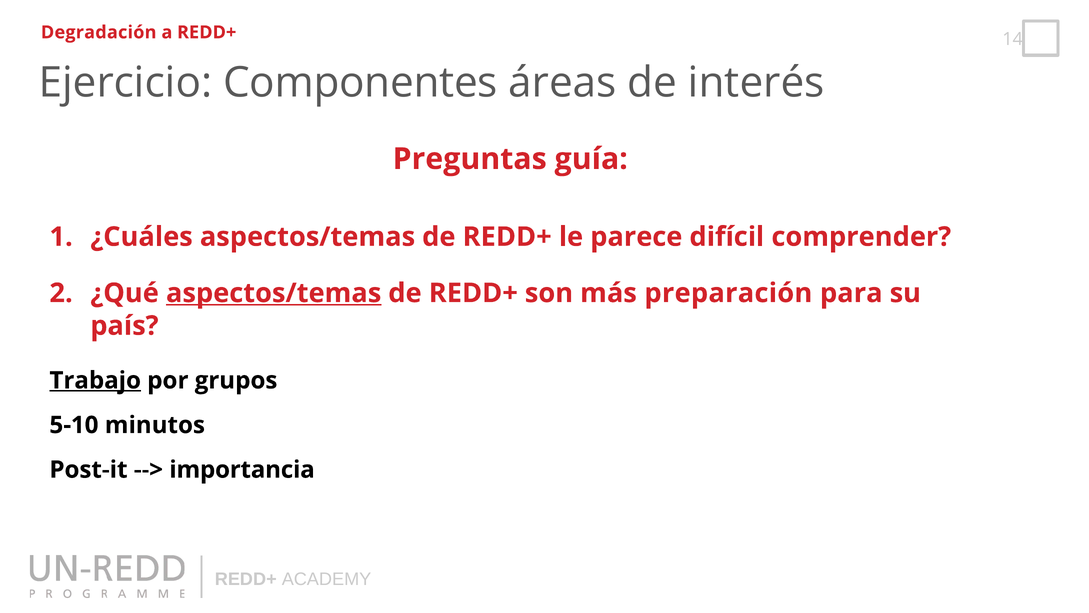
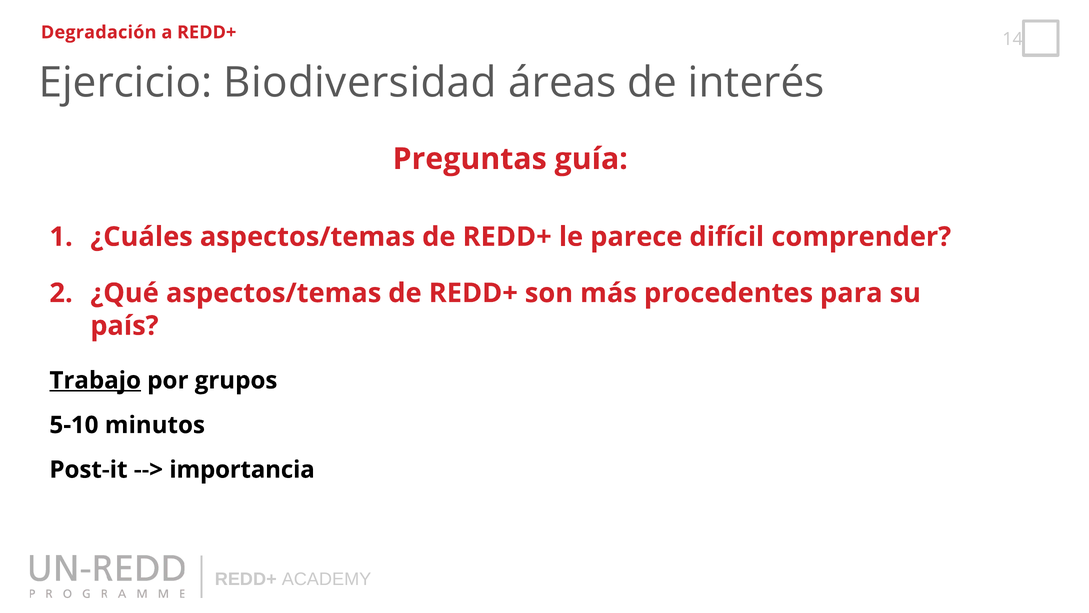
Componentes: Componentes -> Biodiversidad (360, 83)
aspectos/temas underline: present -> none (274, 293)
preparación: preparación -> procedentes (729, 293)
